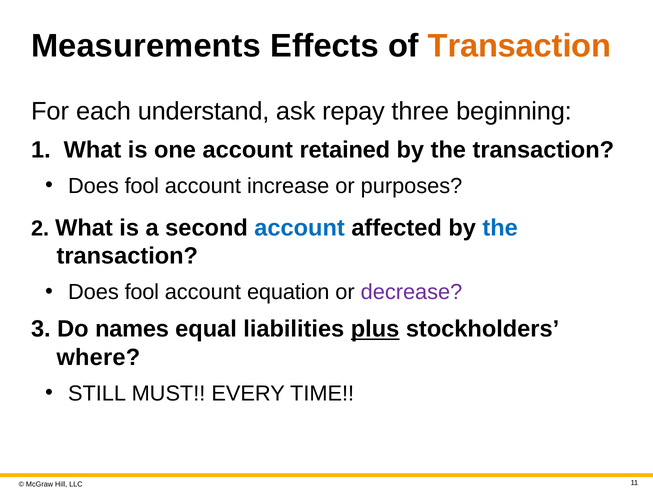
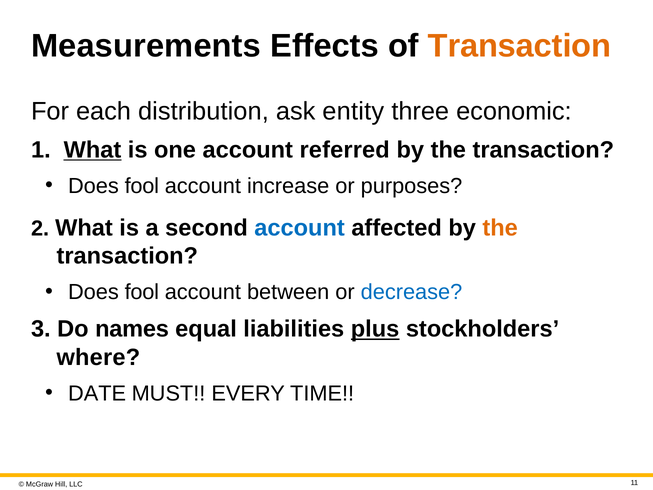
understand: understand -> distribution (203, 111)
repay: repay -> entity (353, 111)
beginning: beginning -> economic (514, 111)
What underline: none -> present (92, 150)
retained: retained -> referred (345, 150)
the colour: blue -> orange (500, 228)
equation: equation -> between (288, 292)
decrease colour: purple -> blue (411, 292)
STILL: STILL -> DATE (97, 393)
